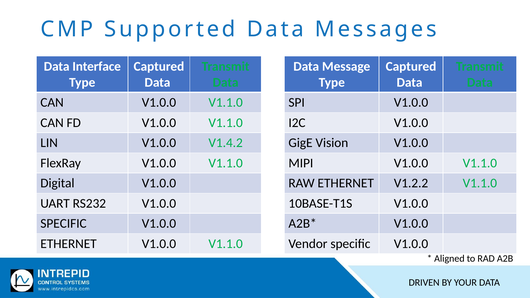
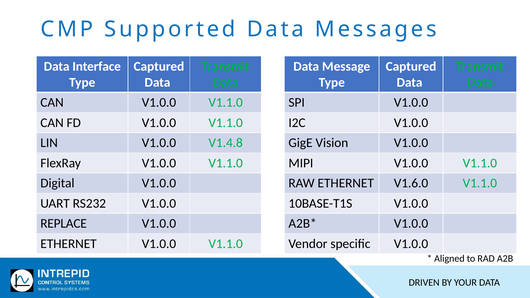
V1.4.2: V1.4.2 -> V1.4.8 (226, 143)
V1.2.2: V1.2.2 -> V1.6.0 (411, 183)
SPECIFIC: SPECIFIC -> REPLACE (64, 224)
